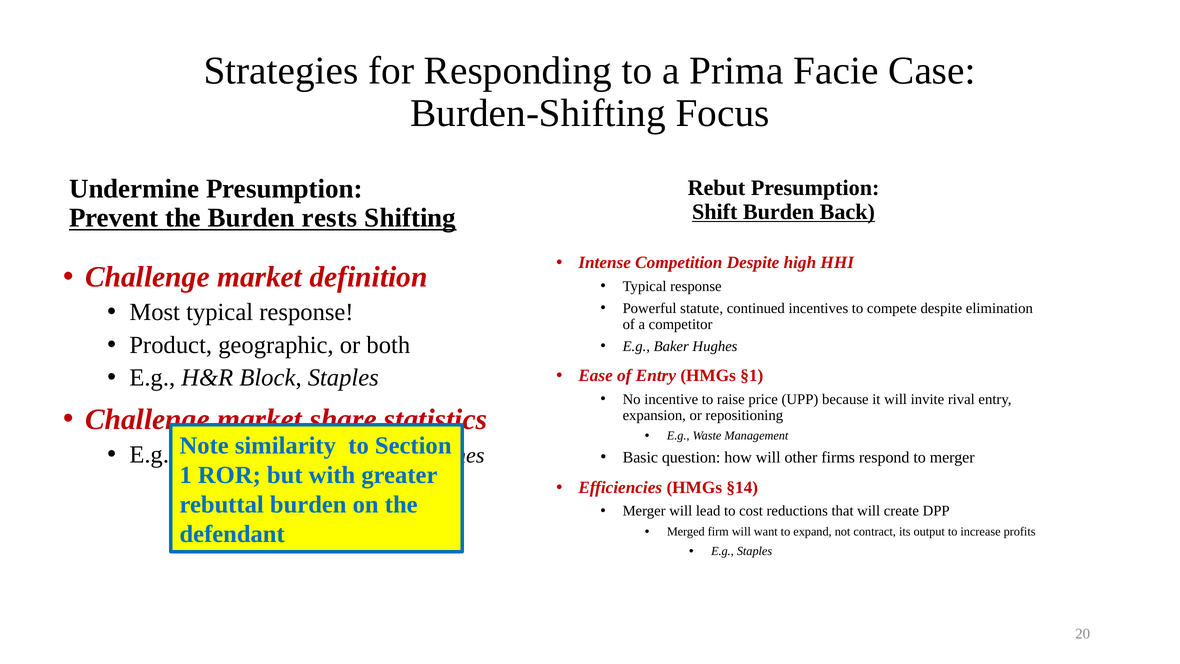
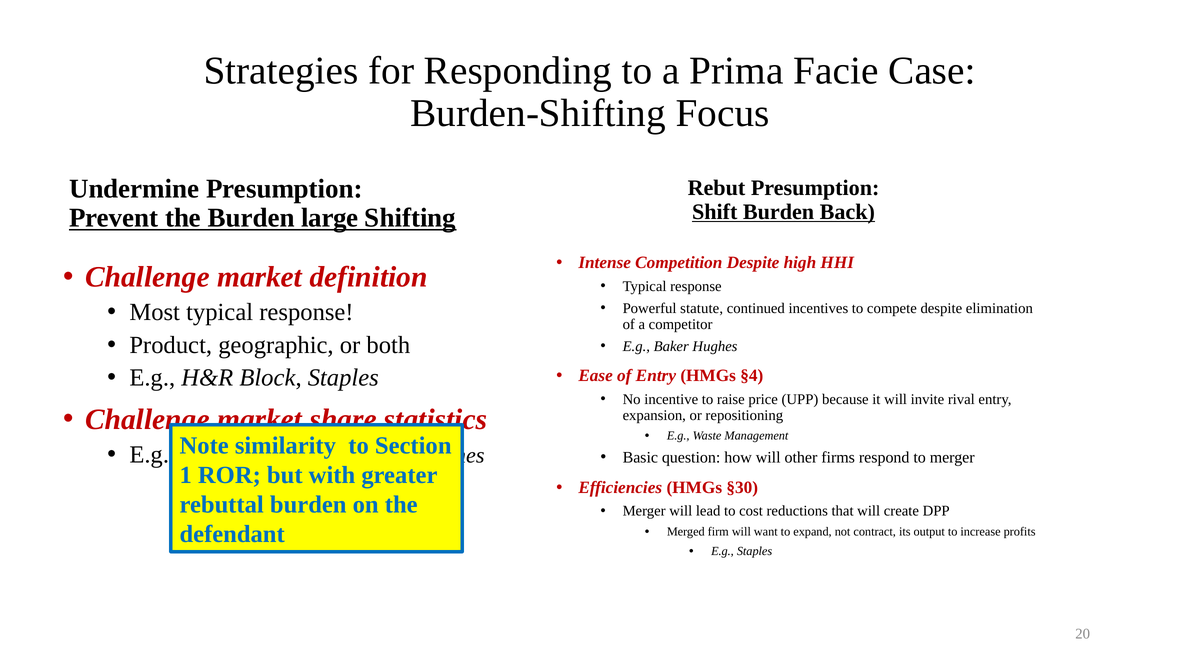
rests: rests -> large (330, 218)
§1: §1 -> §4 (752, 376)
§14: §14 -> §30 (742, 487)
